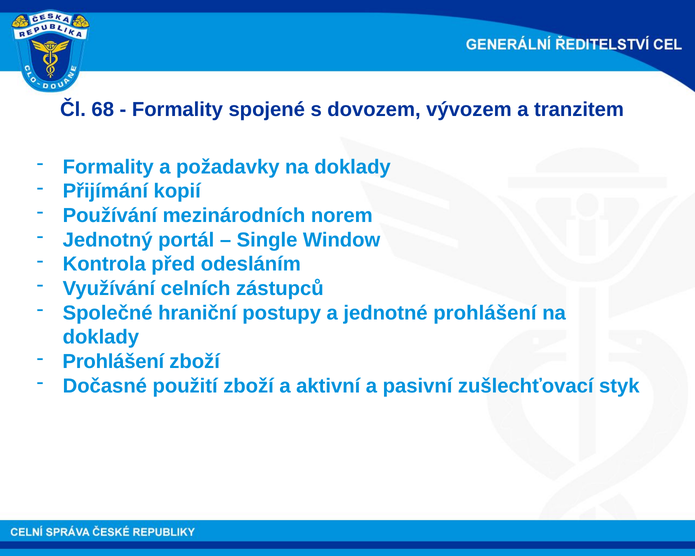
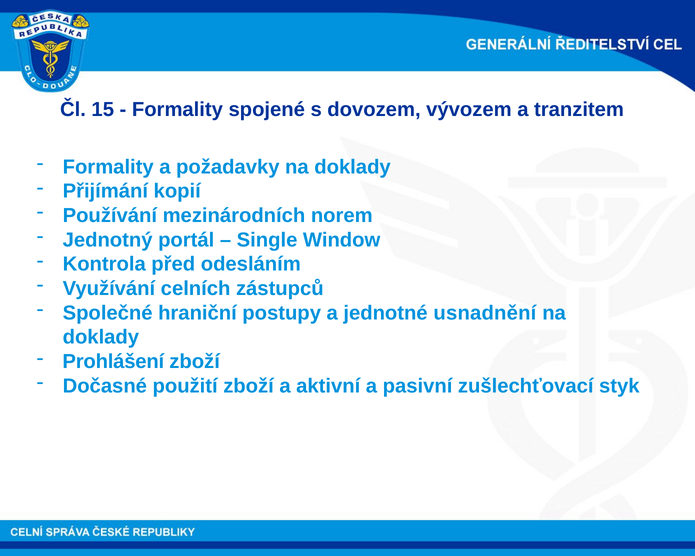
68: 68 -> 15 (103, 109)
jednotné prohlášení: prohlášení -> usnadnění (485, 313)
